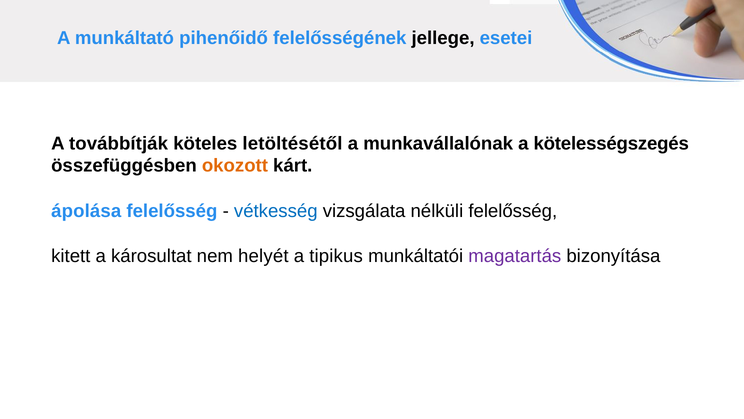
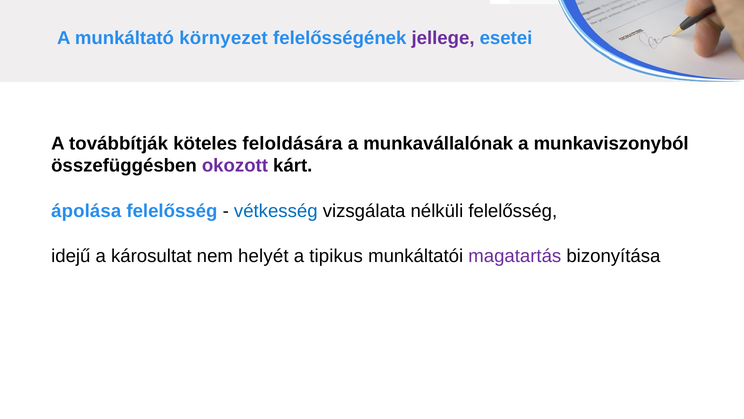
pihenőidő: pihenőidő -> környezet (223, 38)
jellege colour: black -> purple (443, 38)
letöltésétől: letöltésétől -> feloldására (292, 143)
kötelességszegés: kötelességszegés -> munkaviszonyból (611, 143)
okozott colour: orange -> purple (235, 166)
kitett: kitett -> idejű (71, 256)
